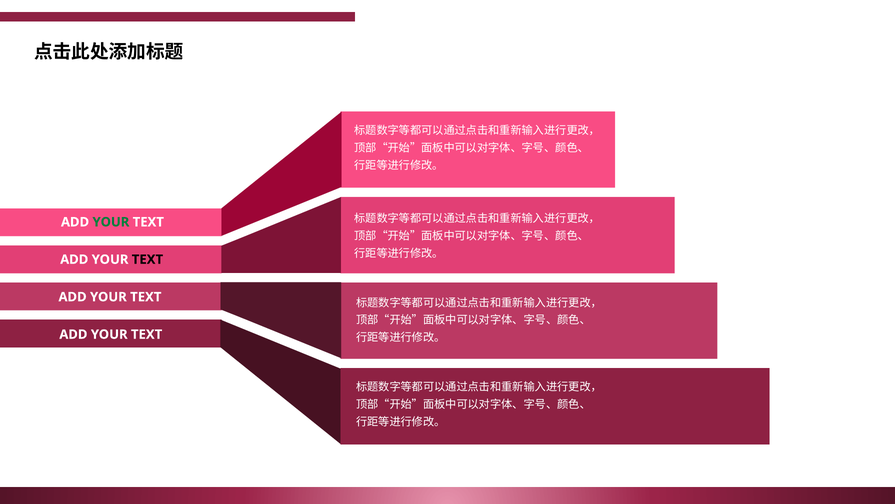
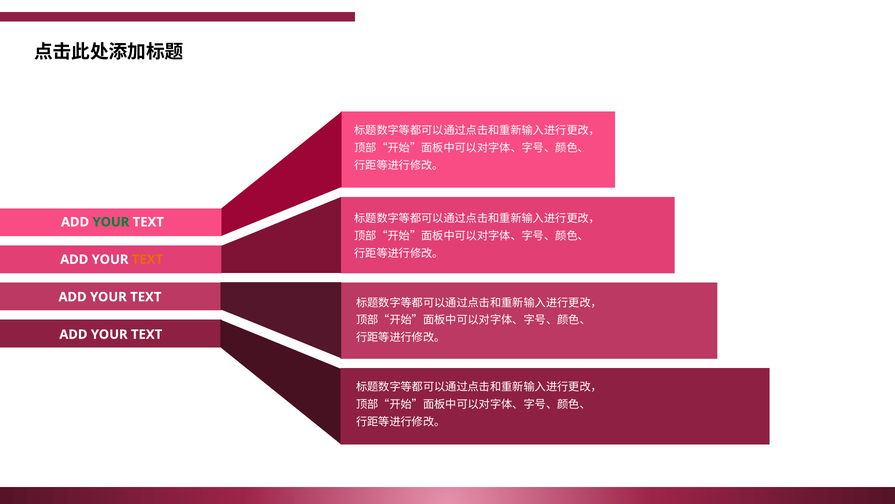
TEXT colour: black -> orange (147, 259)
